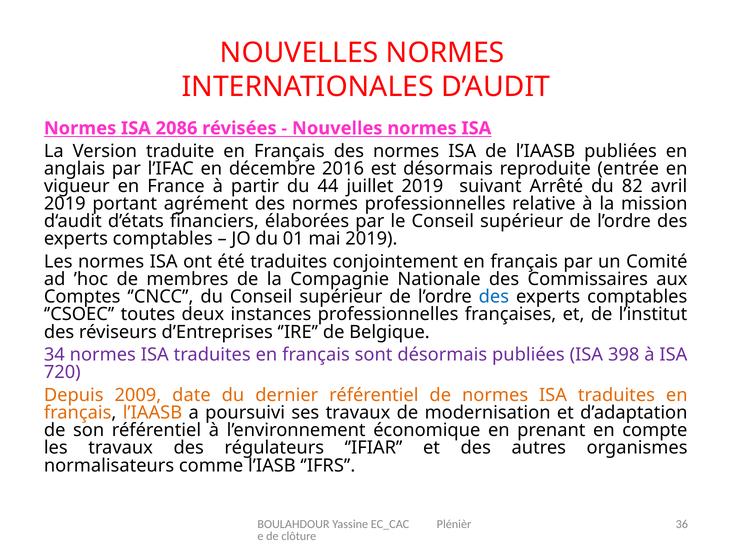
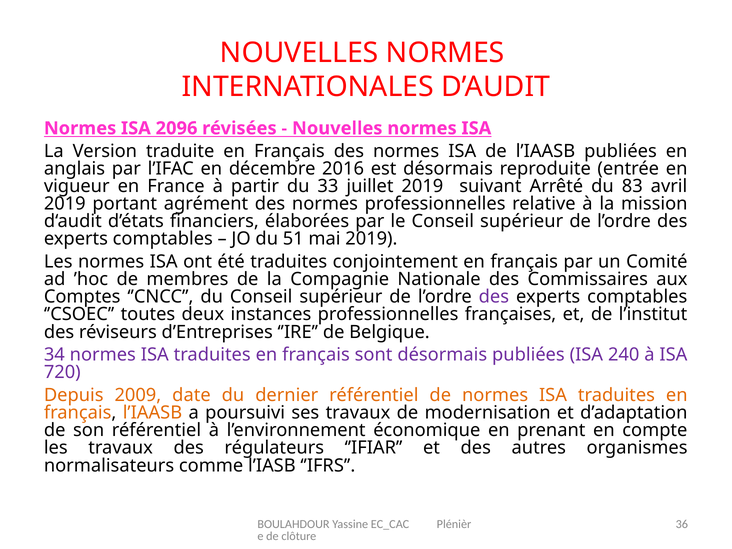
2086: 2086 -> 2096 (177, 128)
44: 44 -> 33 (328, 186)
82: 82 -> 83 (632, 186)
01: 01 -> 51 (293, 239)
des colour: blue -> purple (494, 297)
398: 398 -> 240 (624, 355)
